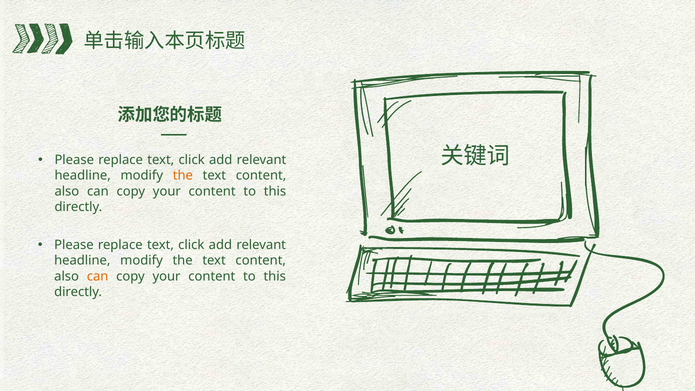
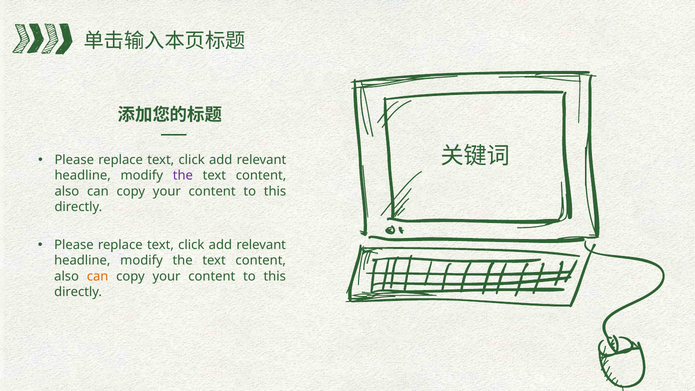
the colour: orange -> purple (183, 176)
